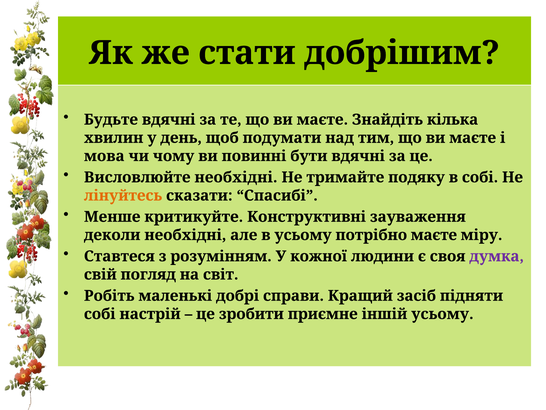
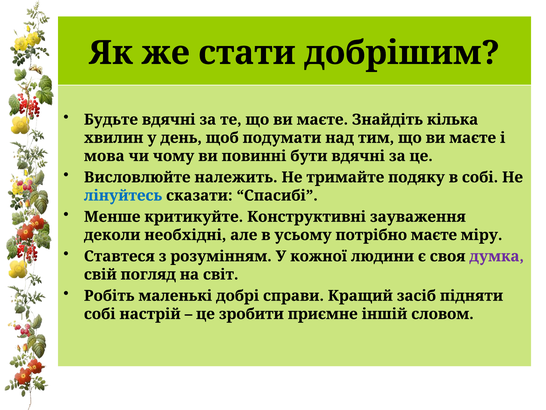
Висловлюйте необхідні: необхідні -> належить (236, 177)
лінуйтесь colour: orange -> blue (123, 195)
іншій усьому: усьому -> словом (442, 314)
